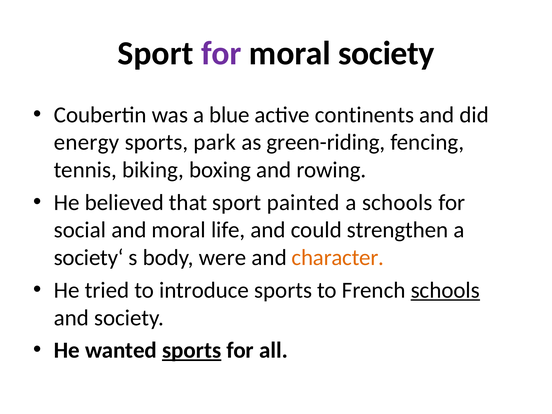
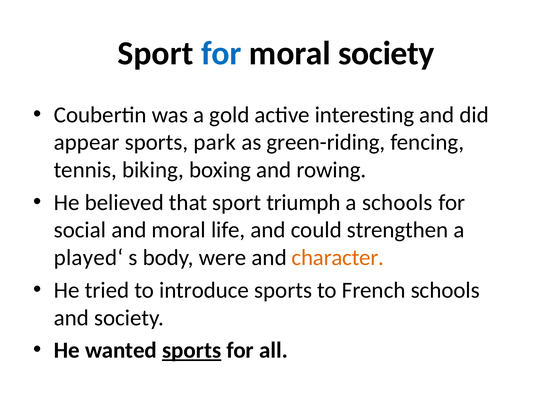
for colour: purple -> blue (221, 53)
blue: blue -> gold (229, 115)
continents: continents -> interesting (365, 115)
energy: energy -> appear (87, 142)
painted: painted -> triumph (303, 202)
society‘: society‘ -> played‘ (89, 258)
schools underline: present -> none (445, 290)
